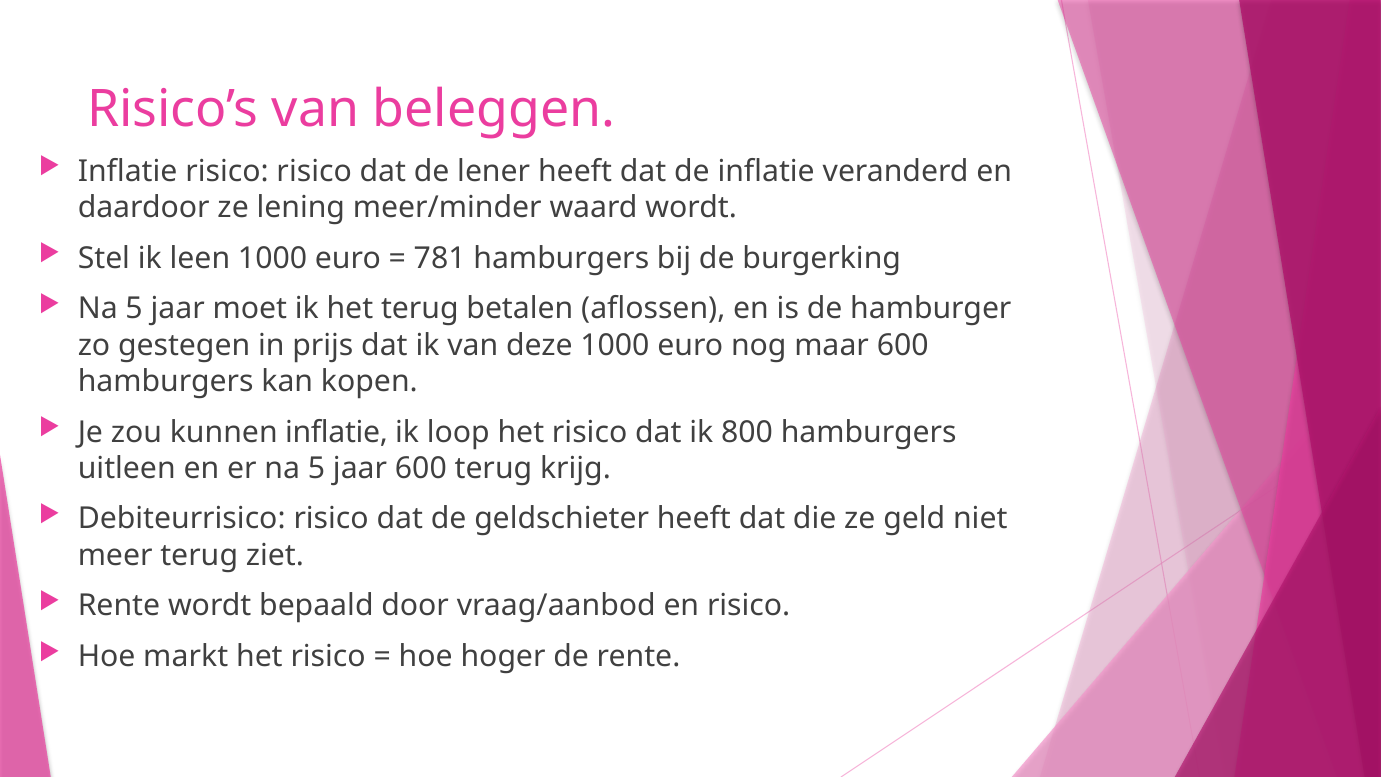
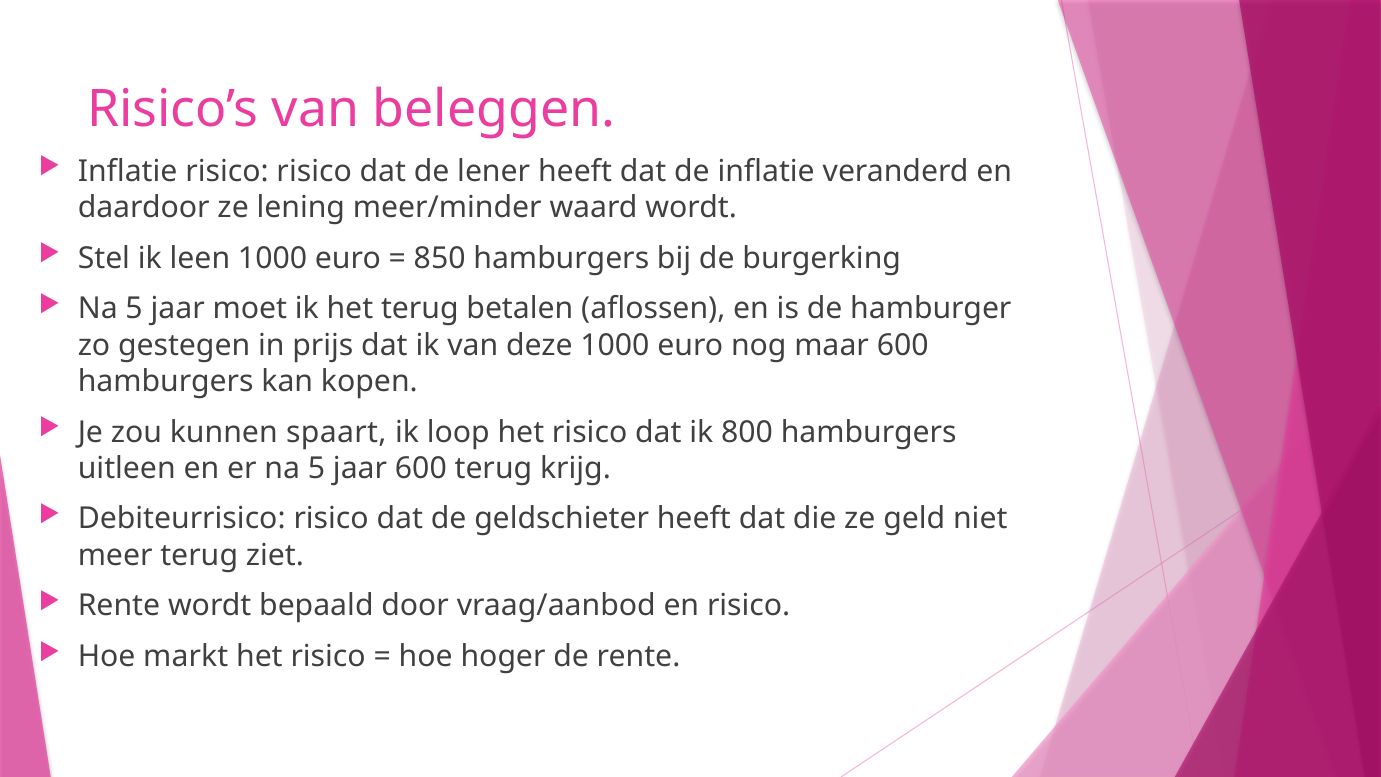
781: 781 -> 850 (440, 258)
kunnen inflatie: inflatie -> spaart (336, 432)
